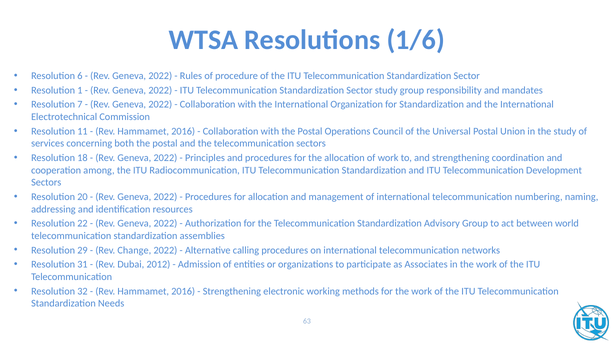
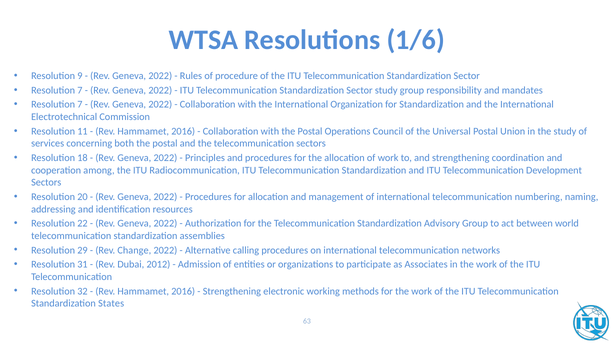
6: 6 -> 9 (80, 76)
1: 1 -> 7 (80, 90)
Needs: Needs -> States (111, 303)
